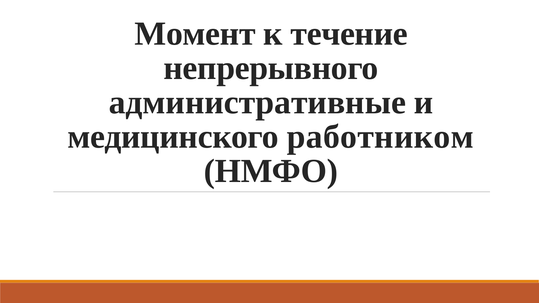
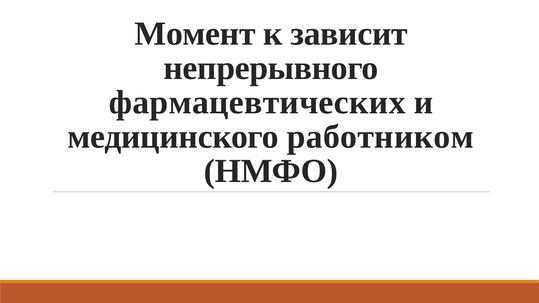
течение: течение -> зависит (349, 34)
административные: административные -> фармацевтических (257, 102)
